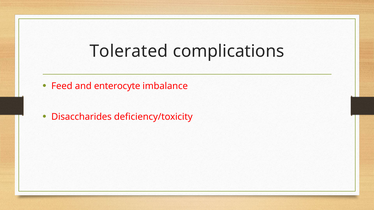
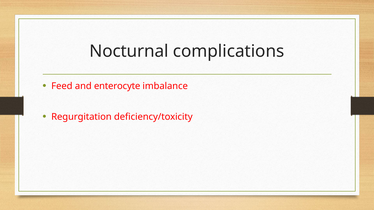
Tolerated: Tolerated -> Nocturnal (129, 51)
Disaccharides: Disaccharides -> Regurgitation (81, 117)
